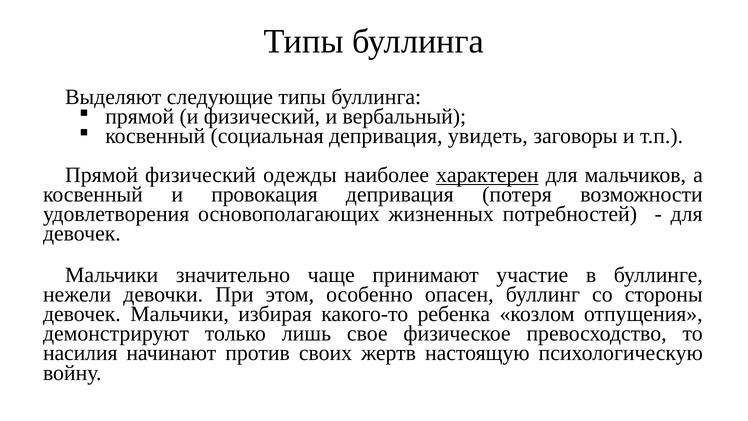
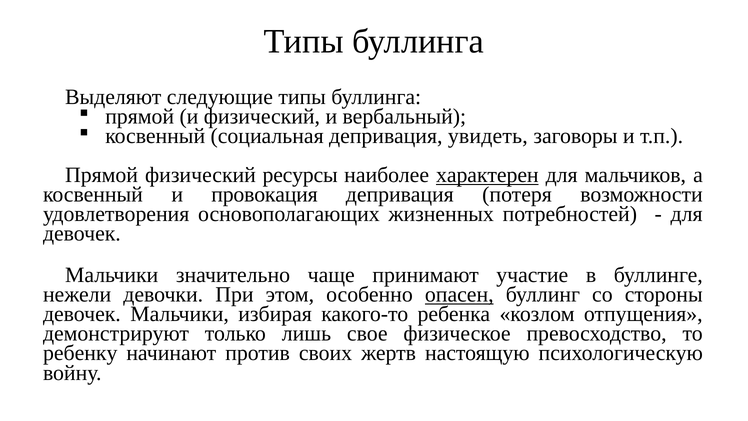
одежды: одежды -> ресурсы (300, 175)
опасен underline: none -> present (459, 294)
насилия: насилия -> ребенку (80, 353)
